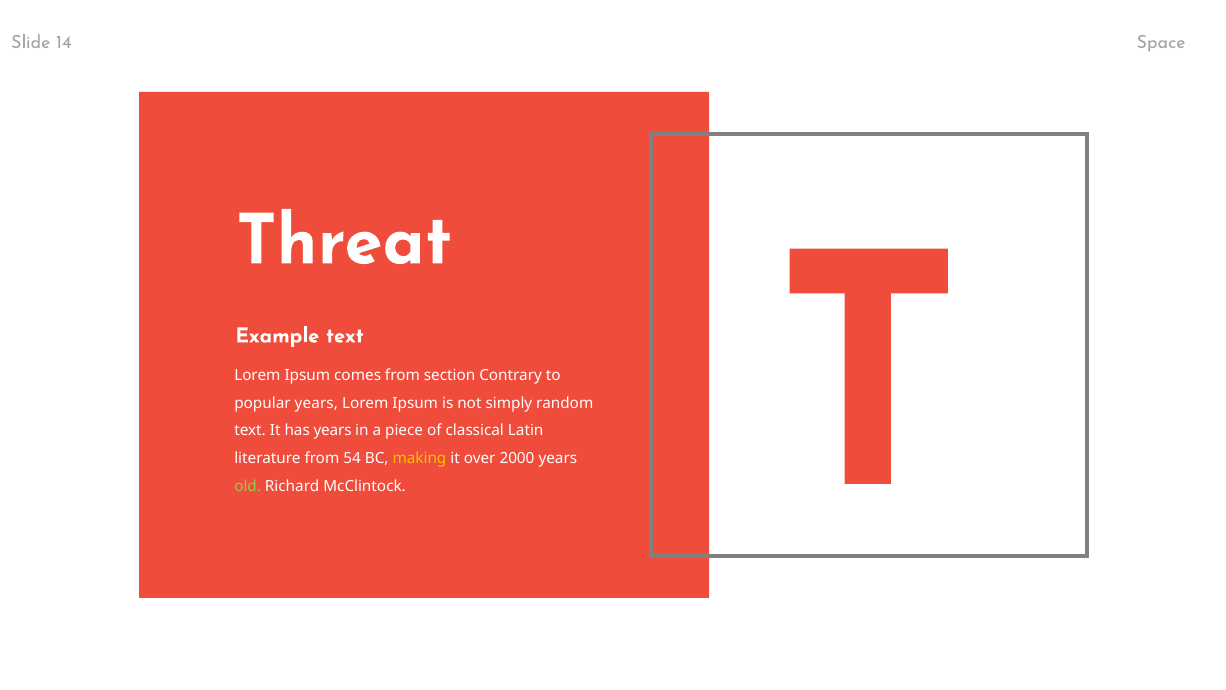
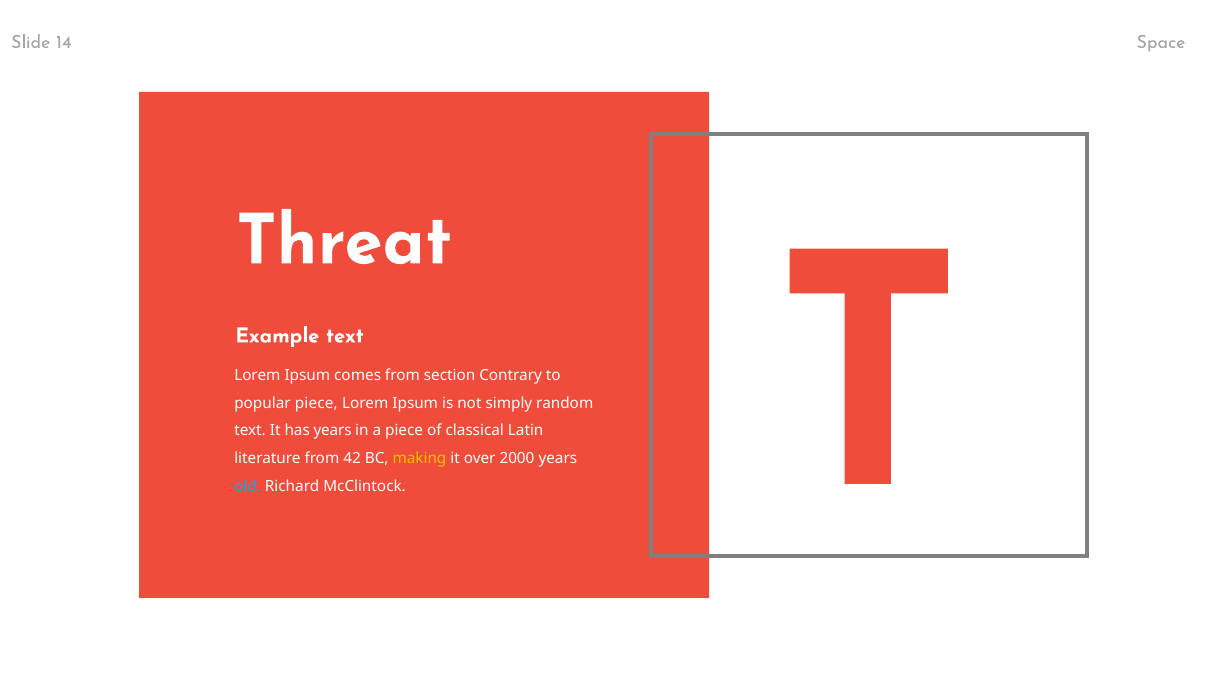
popular years: years -> piece (316, 403)
54: 54 -> 42 (352, 458)
old colour: light green -> light blue (248, 486)
